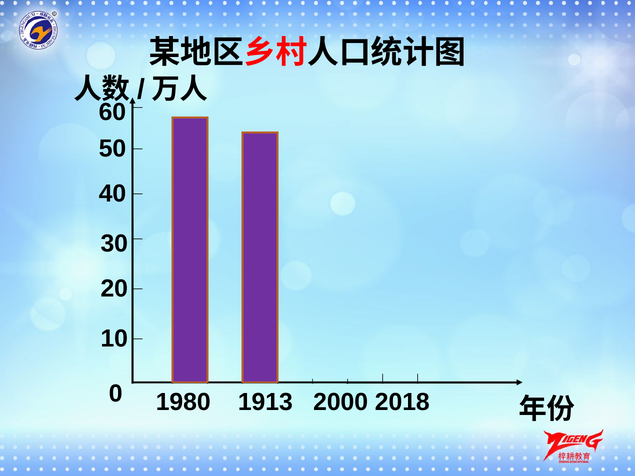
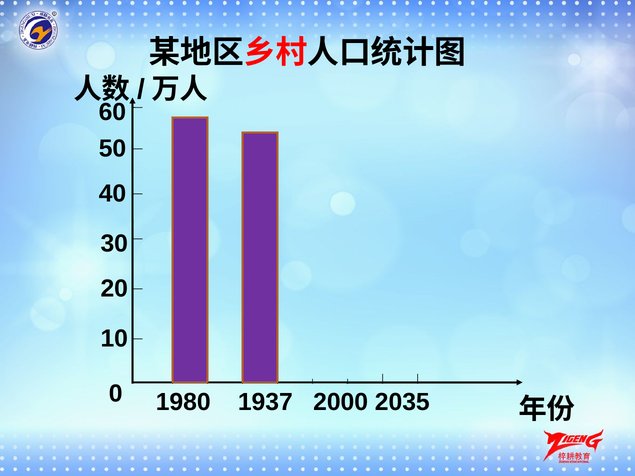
1913: 1913 -> 1937 (265, 402)
2018: 2018 -> 2035 (402, 402)
